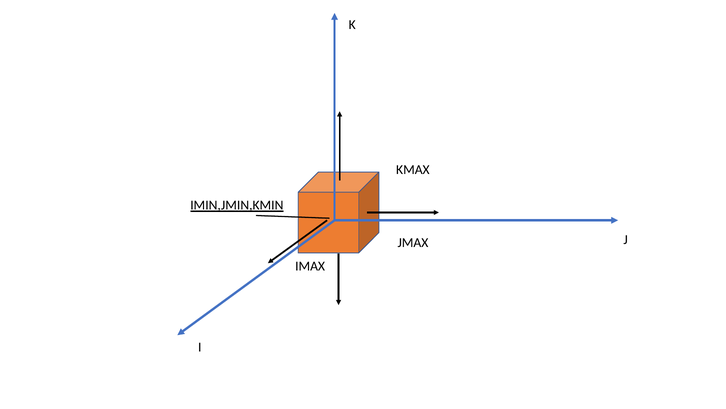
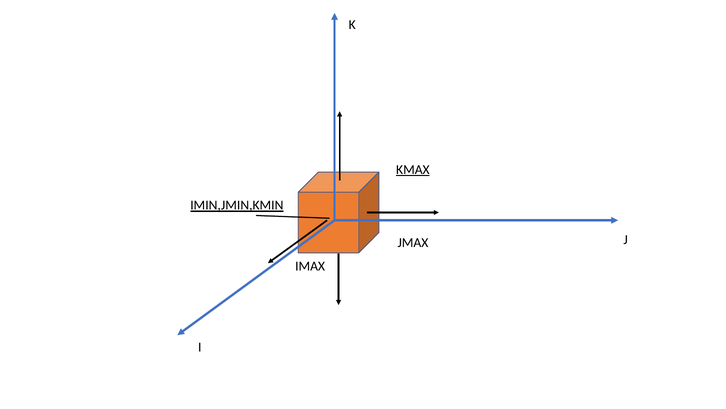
KMAX underline: none -> present (413, 169)
